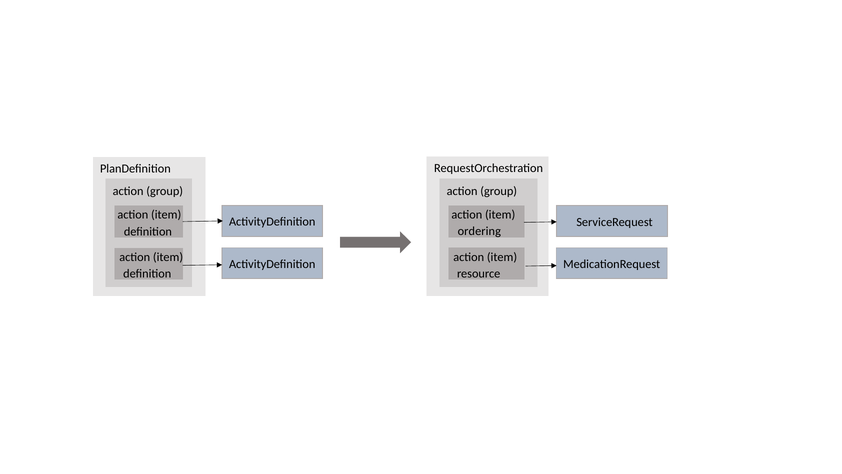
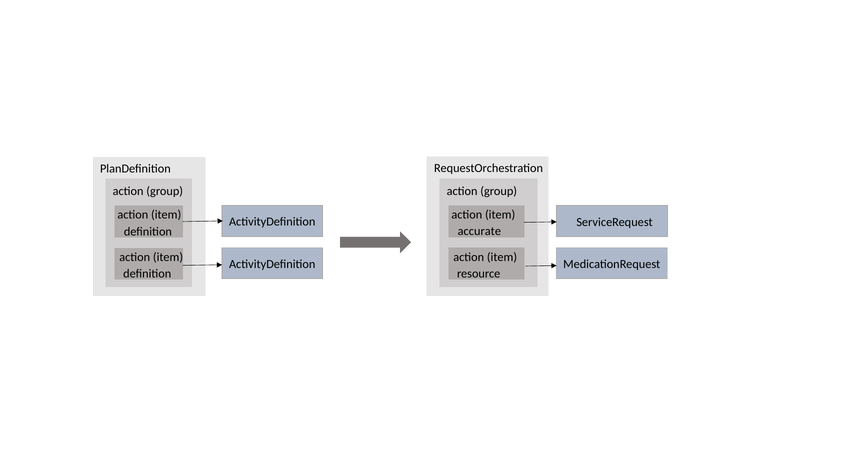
ordering: ordering -> accurate (479, 231)
